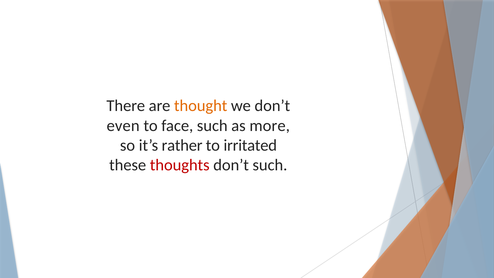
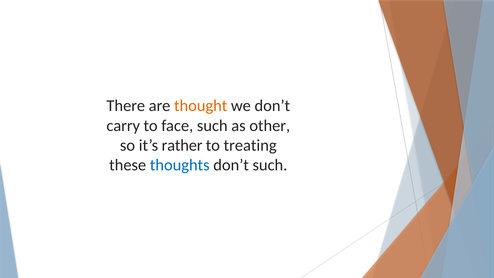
even: even -> carry (123, 126)
more: more -> other (270, 126)
irritated: irritated -> treating (250, 145)
thoughts colour: red -> blue (180, 165)
